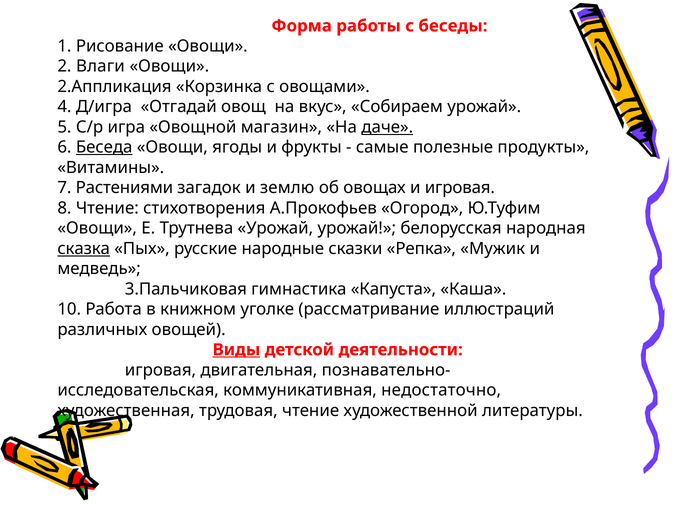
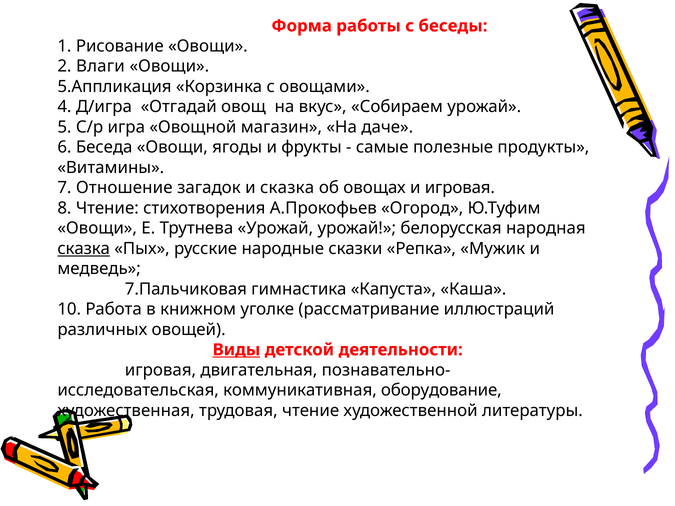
2.Аппликация: 2.Аппликация -> 5.Аппликация (114, 87)
даче underline: present -> none (387, 127)
Беседа underline: present -> none (104, 147)
Растениями: Растениями -> Отношение (124, 188)
и землю: землю -> сказка (287, 188)
3.Пальчиковая: 3.Пальчиковая -> 7.Пальчиковая (186, 289)
недостаточно: недостаточно -> оборудование (441, 390)
